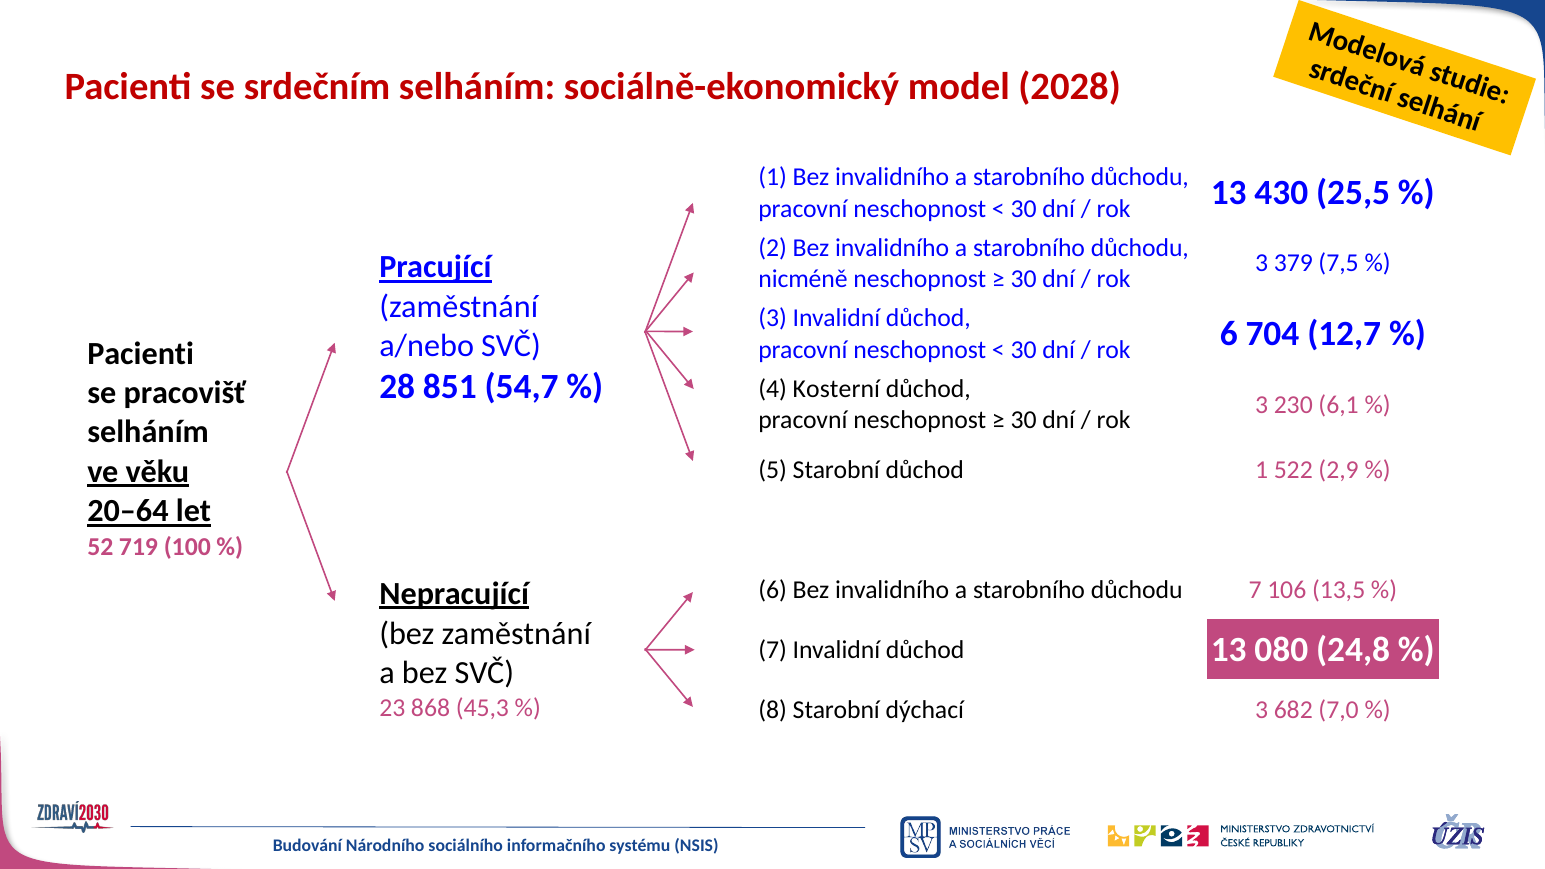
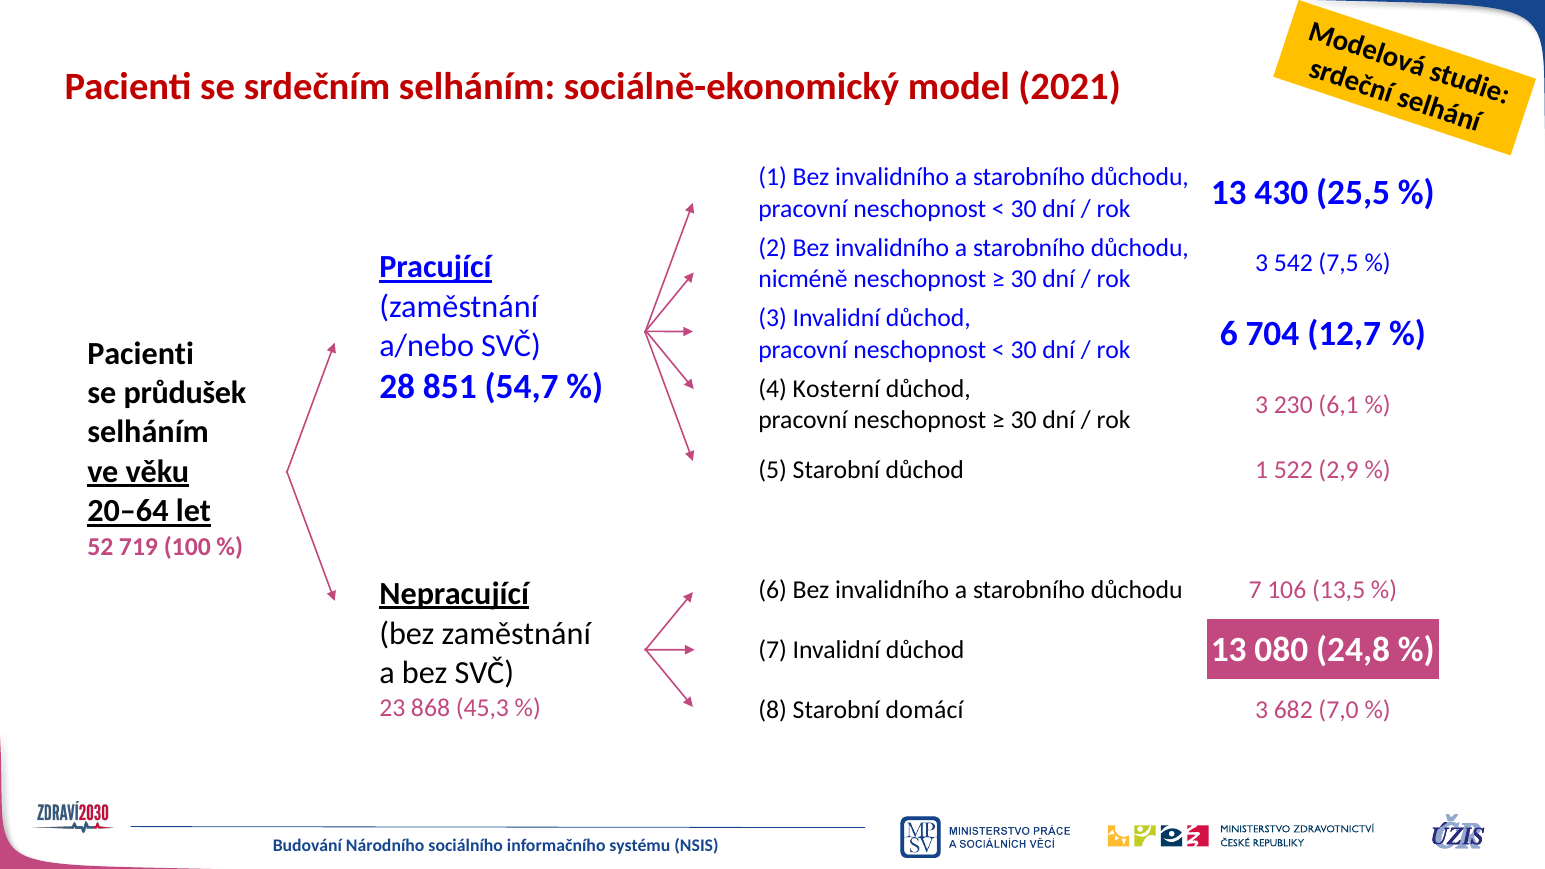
2028: 2028 -> 2021 (1070, 86)
379: 379 -> 542 (1293, 263)
pracovišť: pracovišť -> průdušek (185, 393)
dýchací: dýchací -> domácí (925, 710)
